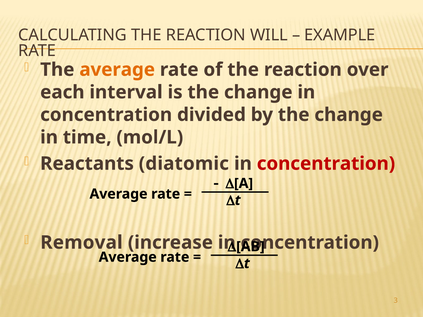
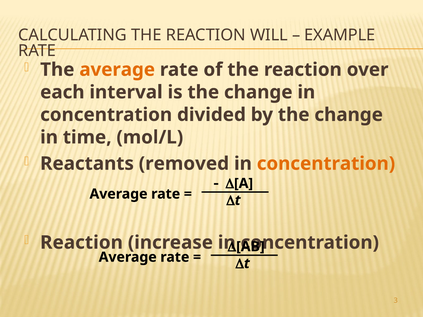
diatomic: diatomic -> removed (184, 164)
concentration colour: red -> orange (326, 164)
Removal: Removal -> Reaction (82, 243)
